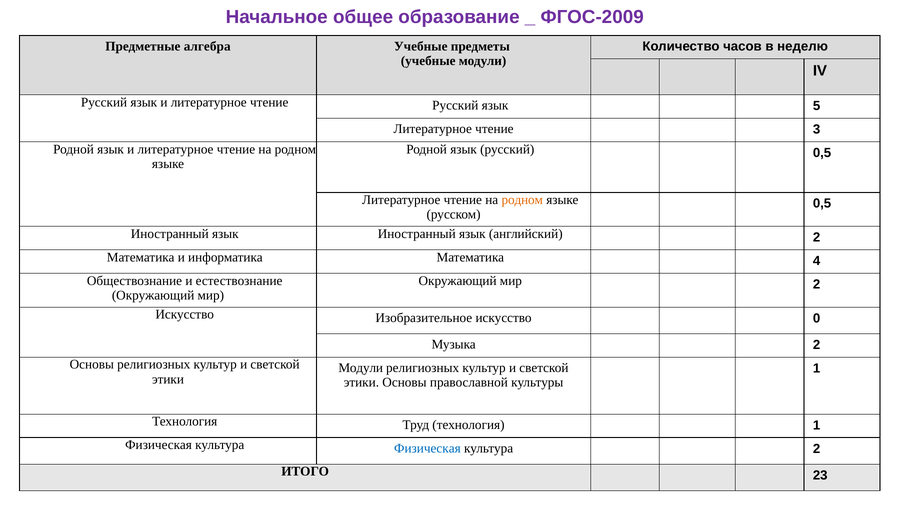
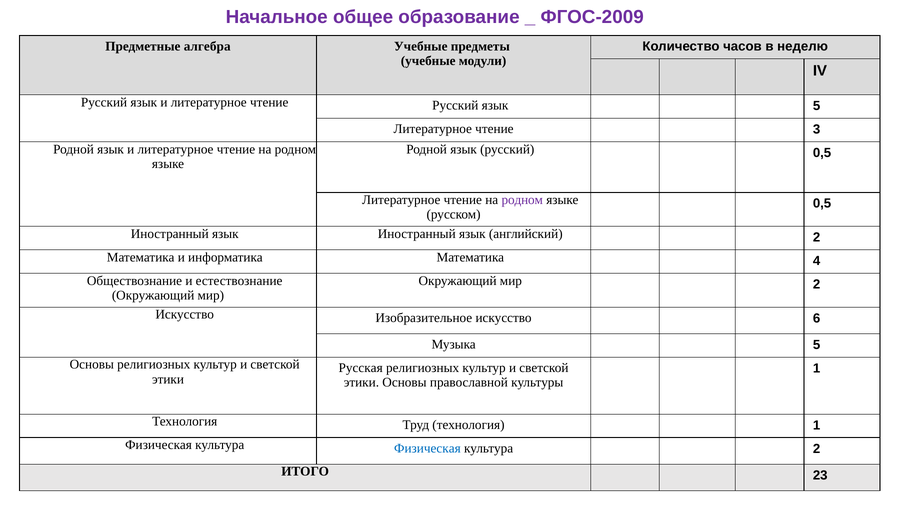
родном colour: orange -> purple (522, 200)
0: 0 -> 6 (817, 318)
Музыка 2: 2 -> 5 (817, 345)
Модули: Модули -> Русская (361, 368)
